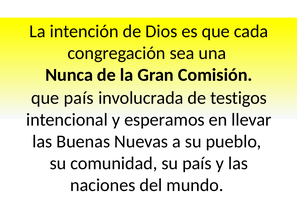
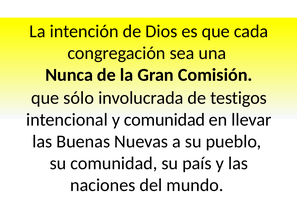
que país: país -> sólo (79, 98)
y esperamos: esperamos -> comunidad (164, 120)
